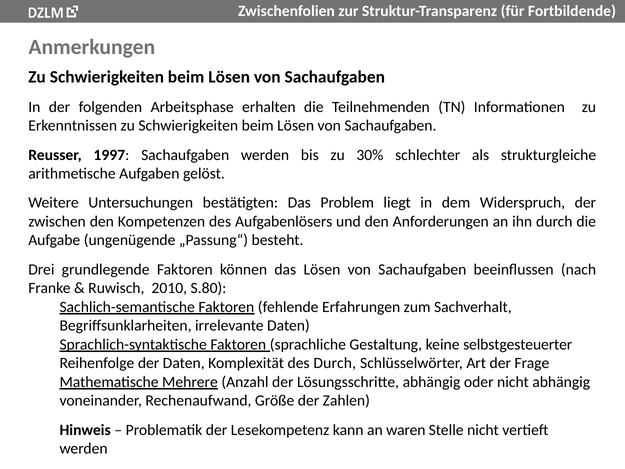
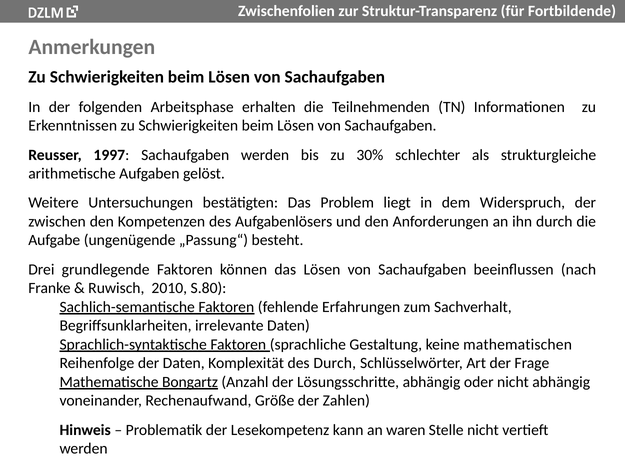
selbstgesteuerter: selbstgesteuerter -> mathematischen (518, 344)
Mehrere: Mehrere -> Bongartz (190, 382)
